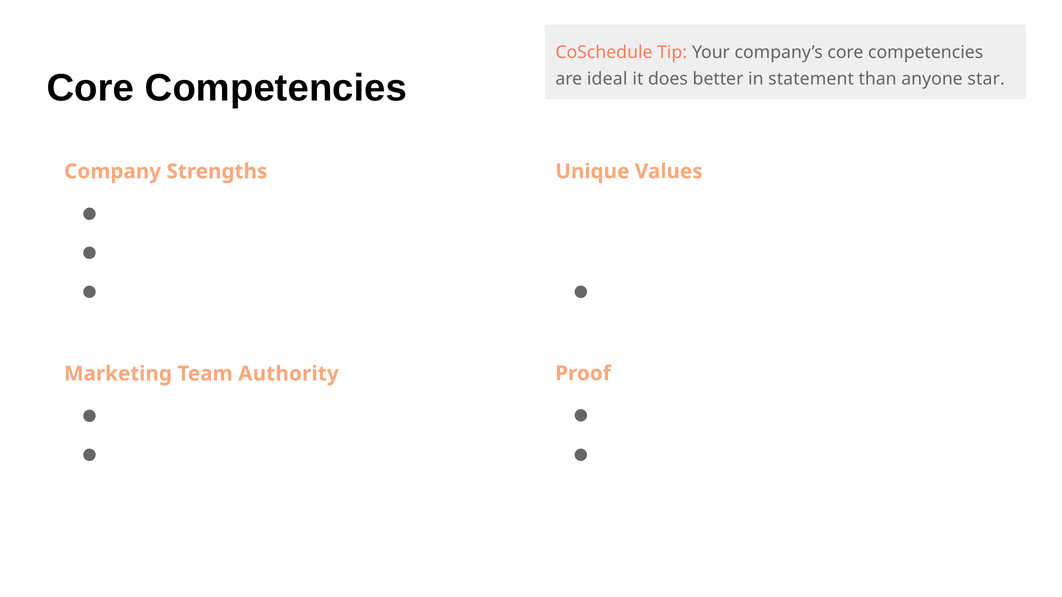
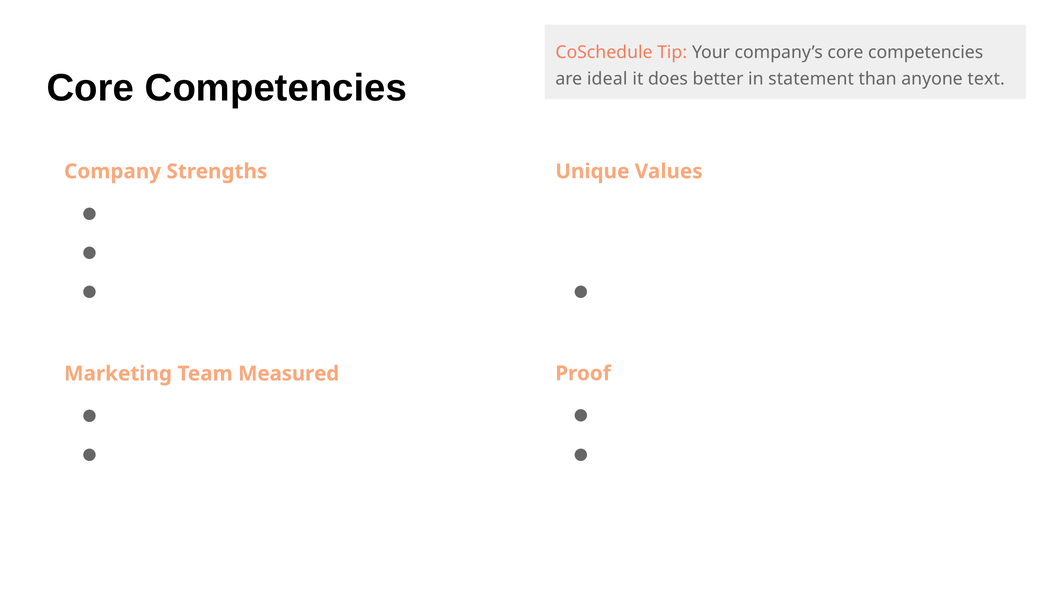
star: star -> text (986, 79)
Authority: Authority -> Measured (289, 374)
